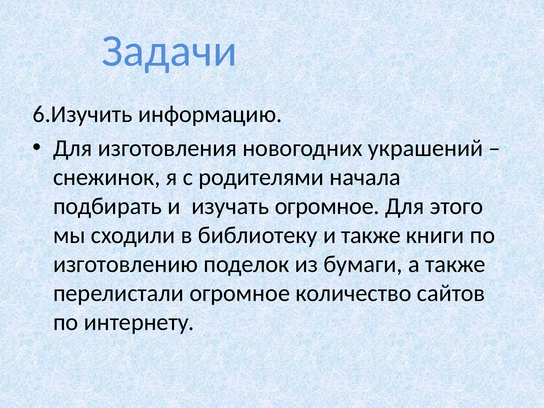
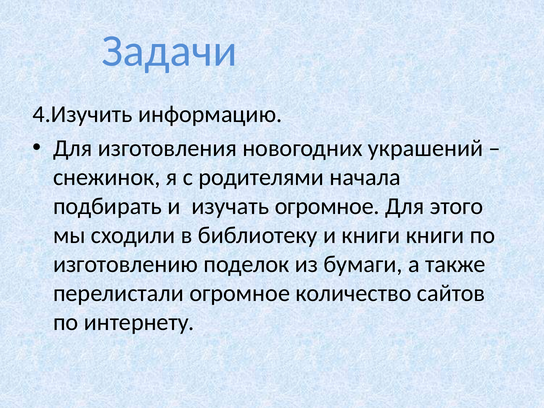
6.Изучить: 6.Изучить -> 4.Изучить (83, 114)
и также: также -> книги (371, 235)
